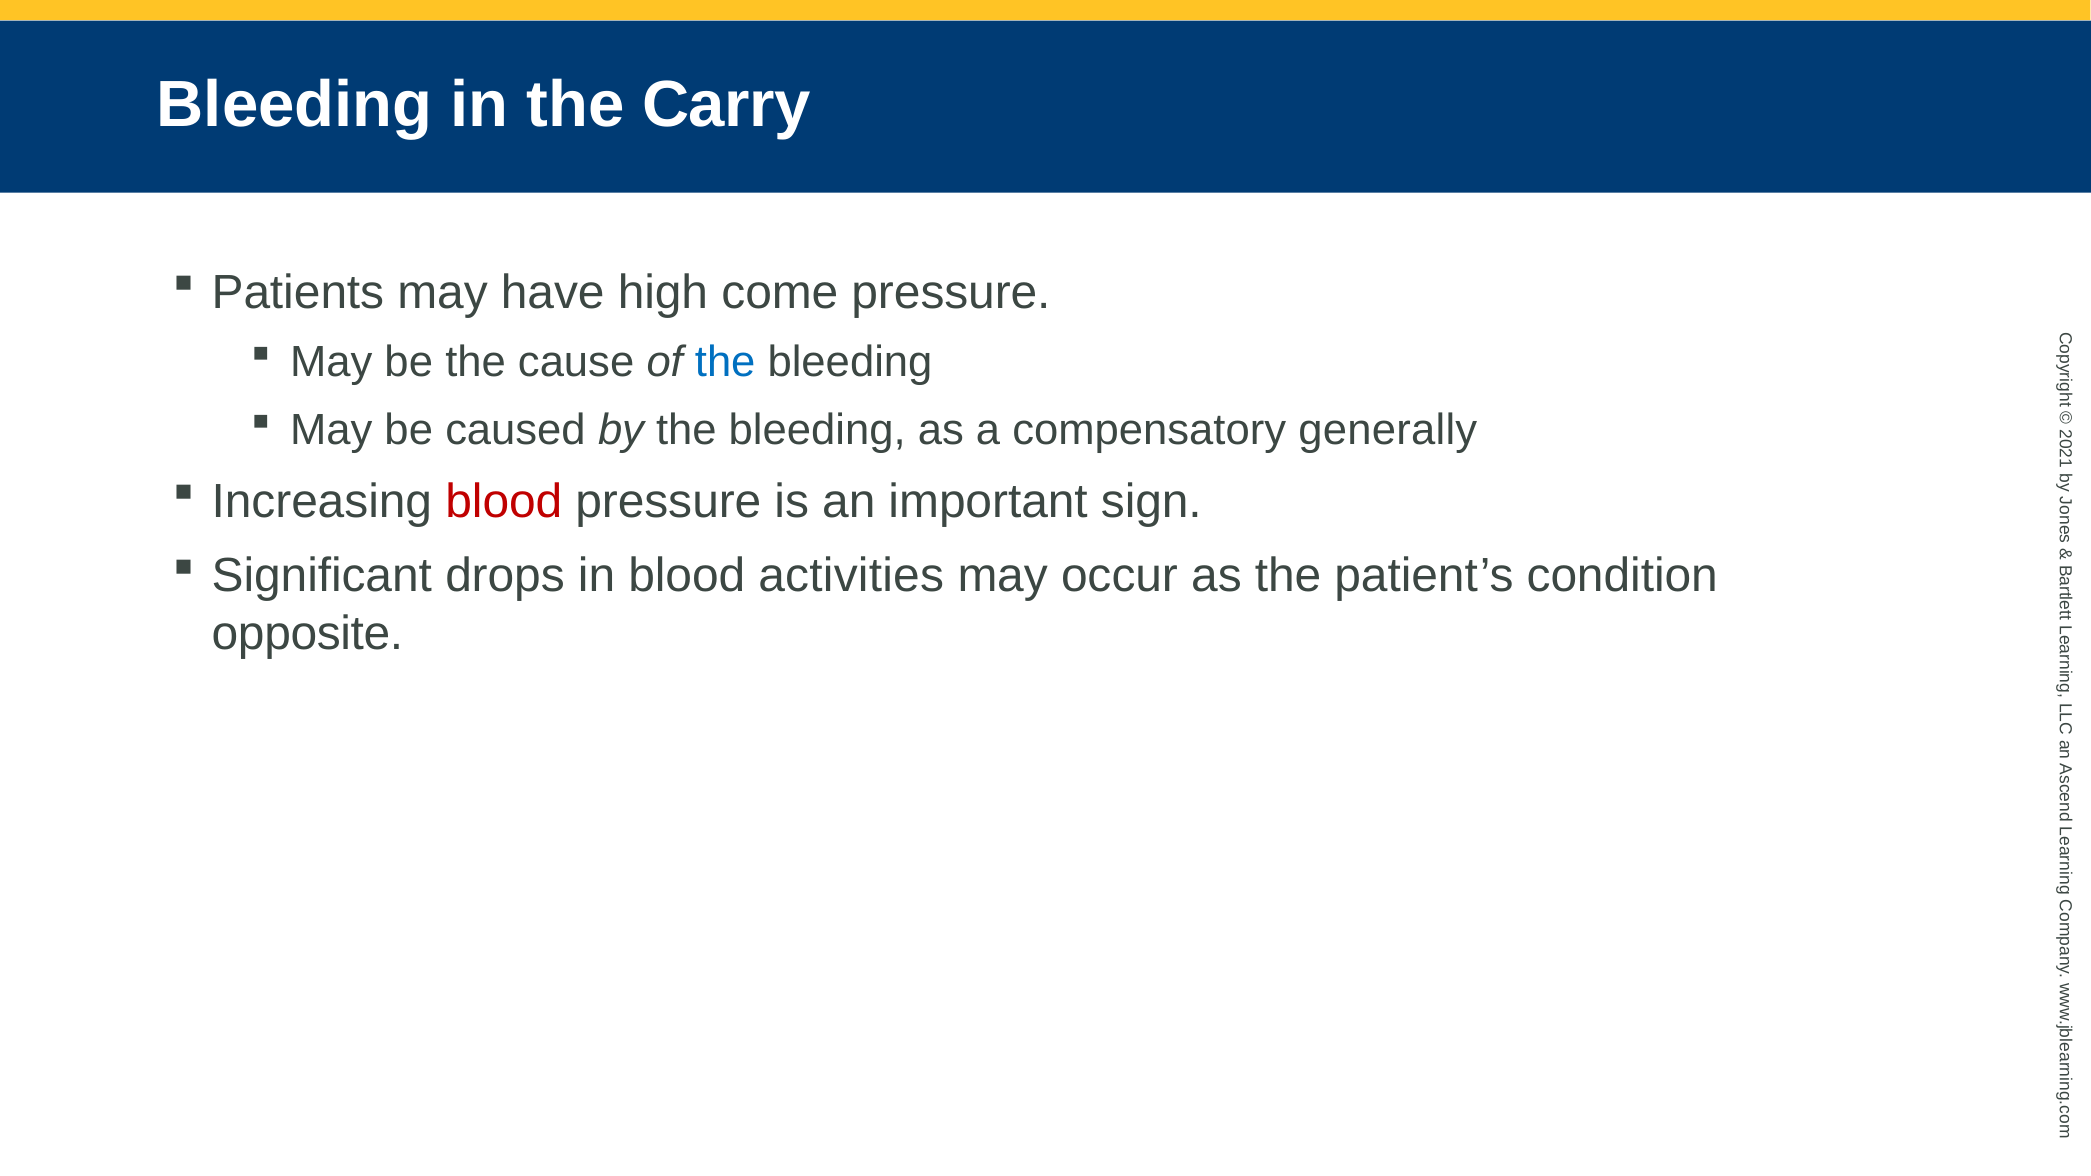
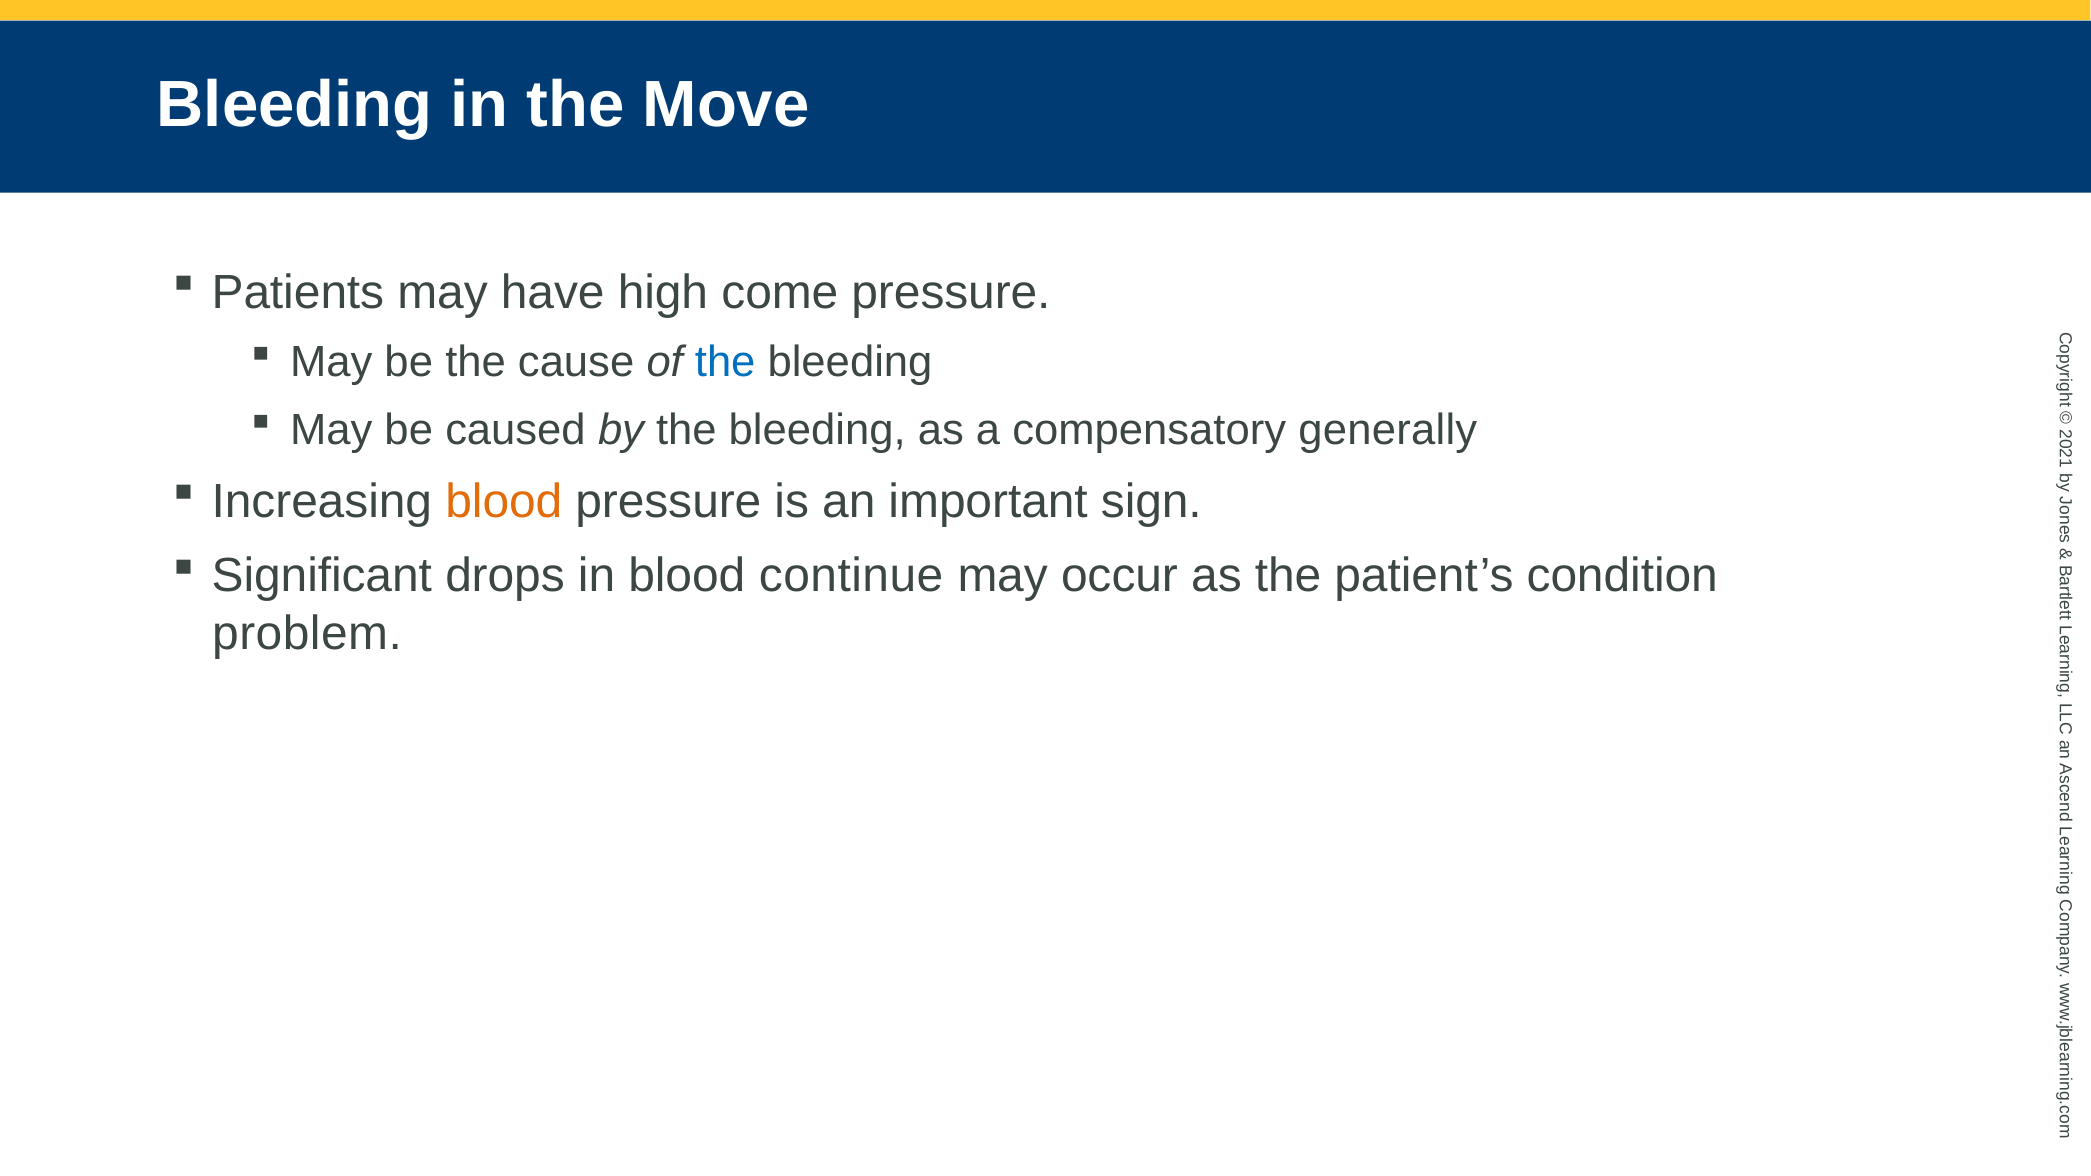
Carry: Carry -> Move (726, 105)
blood colour: red -> orange (504, 502)
activities: activities -> continue (851, 576)
opposite: opposite -> problem (307, 634)
